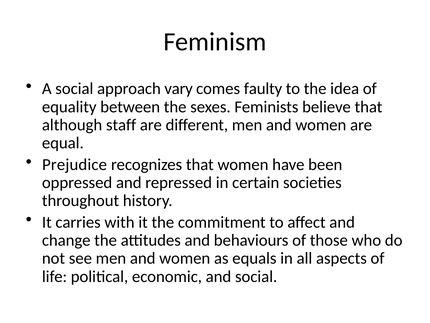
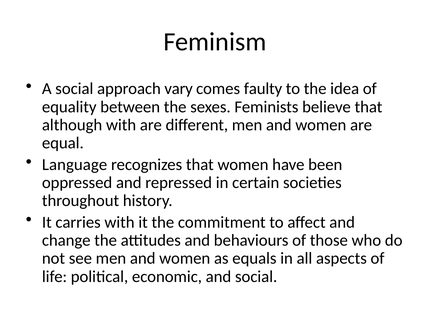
although staff: staff -> with (121, 125)
Prejudice: Prejudice -> Language (75, 164)
